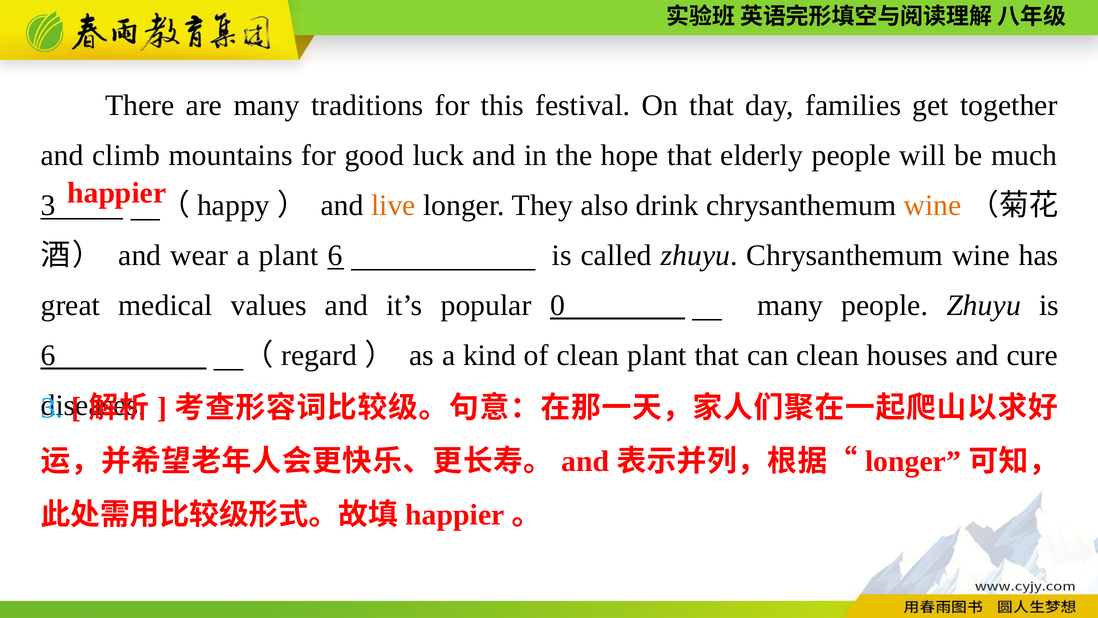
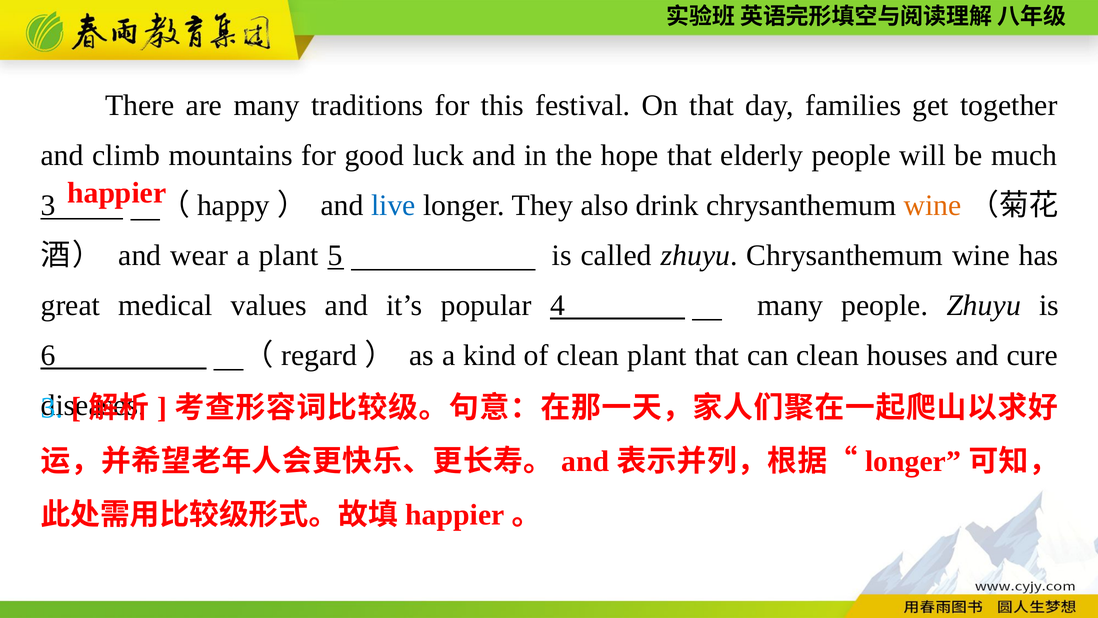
live colour: orange -> blue (393, 205)
plant 6: 6 -> 5 (335, 255)
0: 0 -> 4 (558, 305)
